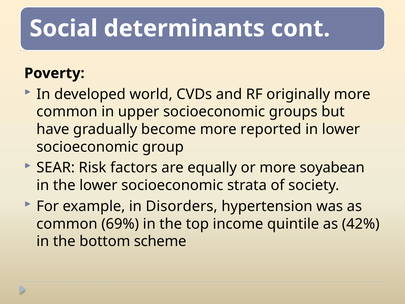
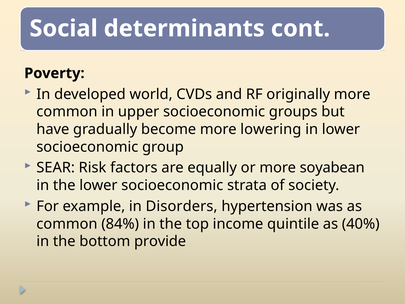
reported: reported -> lowering (271, 129)
69%: 69% -> 84% (120, 224)
42%: 42% -> 40% (361, 224)
scheme: scheme -> provide (160, 241)
